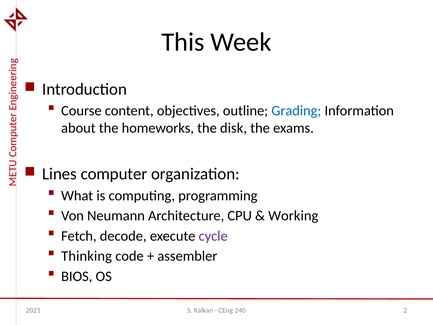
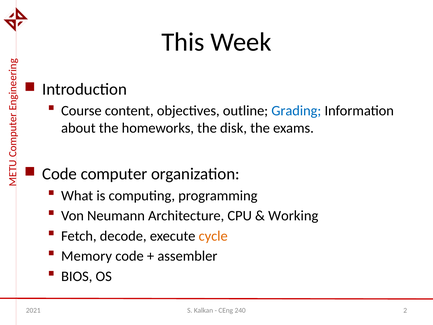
Lines: Lines -> Code (60, 174)
cycle colour: purple -> orange (213, 236)
Thinking: Thinking -> Memory (87, 256)
